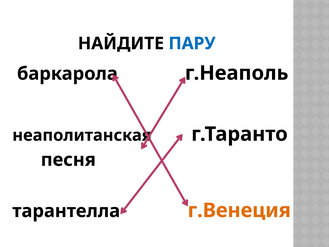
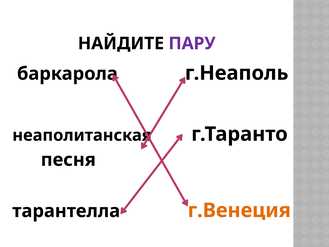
ПАРУ colour: blue -> purple (192, 43)
